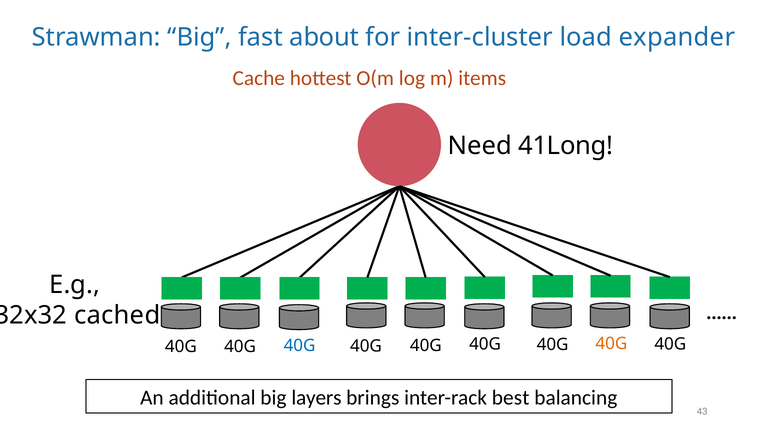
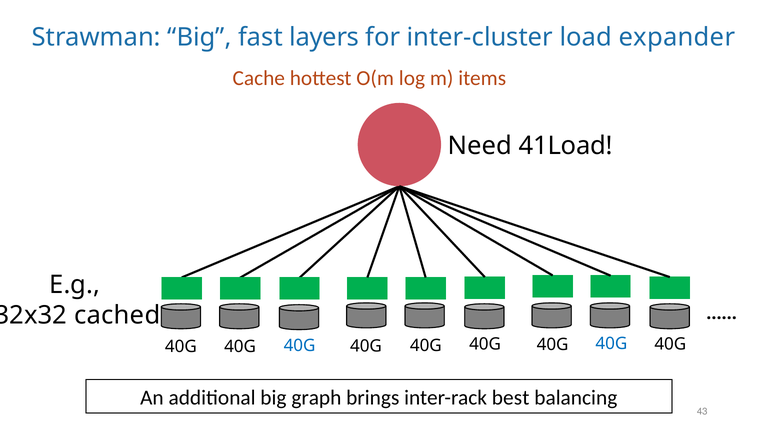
about: about -> layers (324, 37)
41Long: 41Long -> 41Load (566, 146)
40G colour: orange -> blue (611, 344)
layers: layers -> graph (316, 398)
